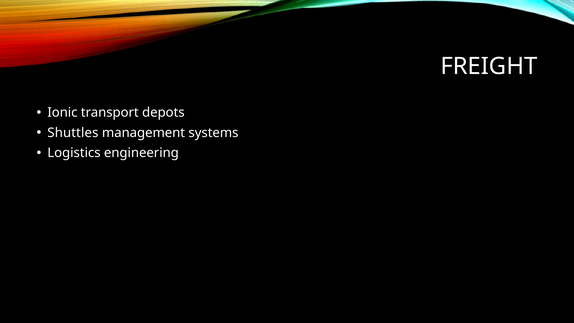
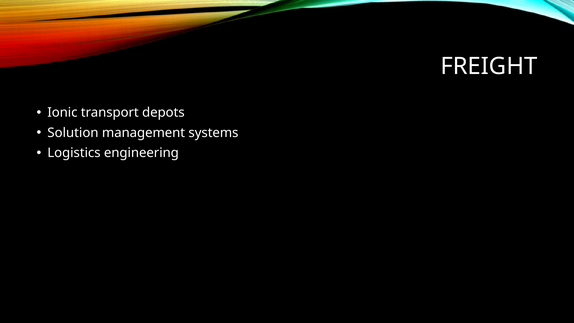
Shuttles: Shuttles -> Solution (73, 133)
